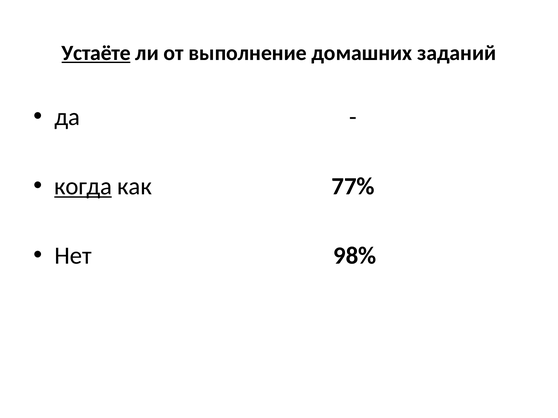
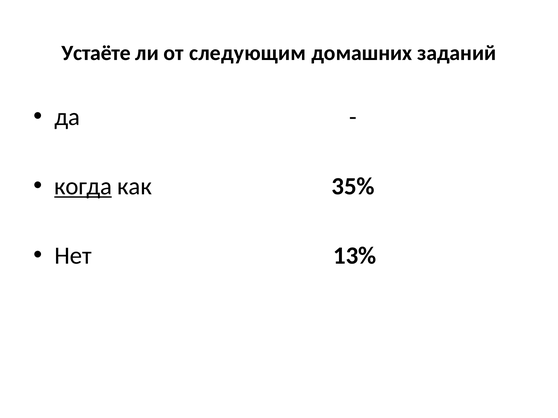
Устаёте underline: present -> none (96, 53)
выполнение: выполнение -> следующим (248, 53)
77%: 77% -> 35% (353, 187)
98%: 98% -> 13% (355, 256)
